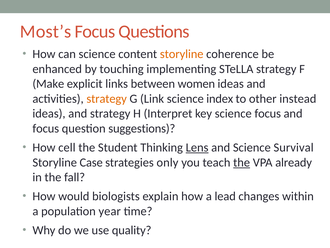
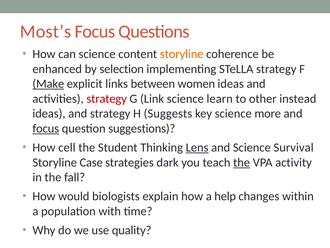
touching: touching -> selection (122, 69)
Make underline: none -> present (48, 84)
strategy colour: orange -> red (107, 99)
index: index -> learn (220, 99)
Interpret: Interpret -> Suggests (168, 113)
science focus: focus -> more (268, 113)
focus underline: none -> present (46, 128)
only: only -> dark (168, 162)
already: already -> activity (294, 162)
lead: lead -> help (225, 196)
year: year -> with (110, 211)
